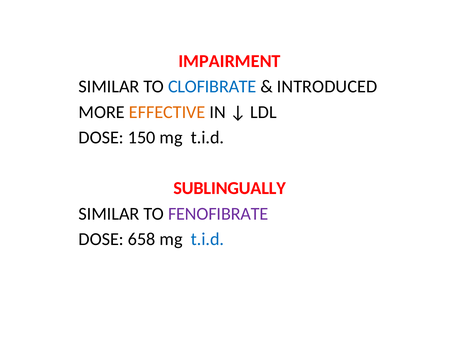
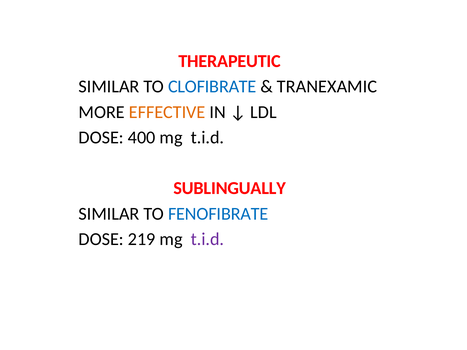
IMPAIRMENT: IMPAIRMENT -> THERAPEUTIC (230, 61)
INTRODUCED: INTRODUCED -> TRANEXAMIC (327, 87)
150: 150 -> 400 (142, 138)
FENOFIBRATE colour: purple -> blue (218, 214)
658: 658 -> 219 (142, 239)
t.i.d colour: blue -> purple (207, 239)
